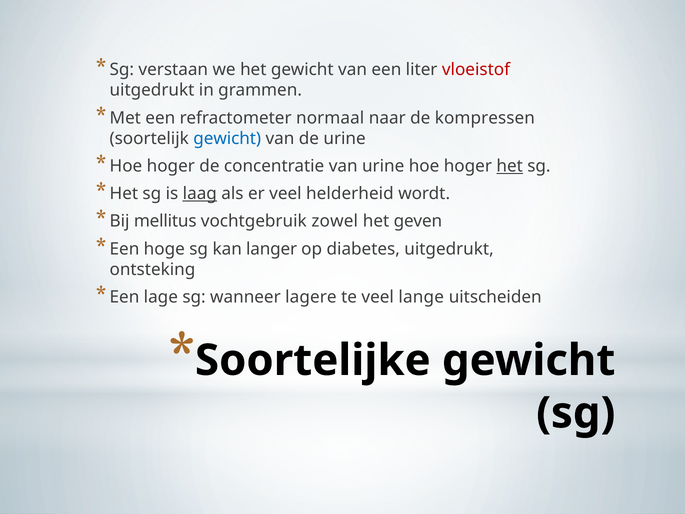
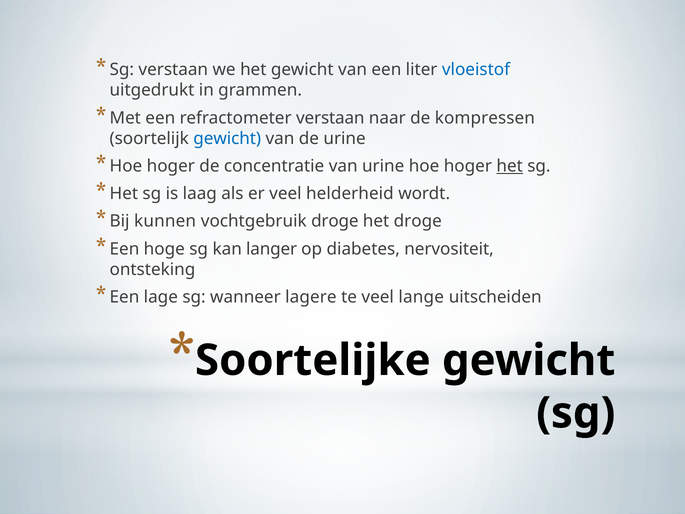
vloeistof colour: red -> blue (476, 70)
refractometer normaal: normaal -> verstaan (330, 118)
laag underline: present -> none (200, 194)
mellitus: mellitus -> kunnen (165, 221)
vochtgebruik zowel: zowel -> droge (335, 221)
het geven: geven -> droge (418, 221)
diabetes uitgedrukt: uitgedrukt -> nervositeit (449, 249)
